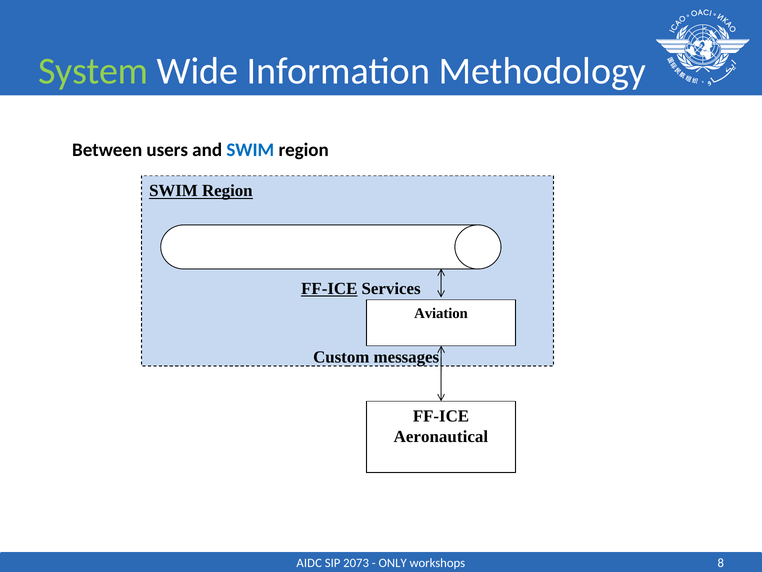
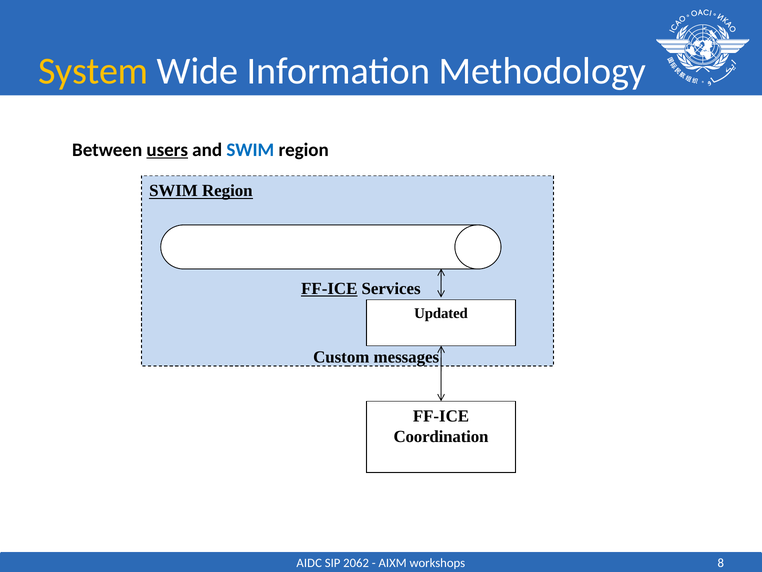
System colour: light green -> yellow (93, 71)
users underline: none -> present (167, 150)
Aviation: Aviation -> Updated (441, 313)
Aeronautical: Aeronautical -> Coordination (441, 436)
2073: 2073 -> 2062 (356, 563)
ONLY: ONLY -> AIXM (393, 563)
